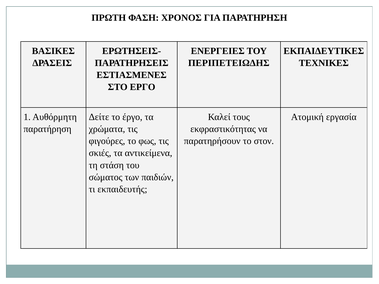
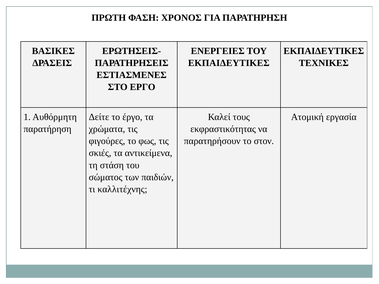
ΠΕΡΙΠΕΤΕΙΩΔΗΣ: ΠΕΡΙΠΕΤΕΙΩΔΗΣ -> ΕΚΠΑΙΔΕΥΤΙΚΕΣ (229, 63)
εκπαιδευτής: εκπαιδευτής -> καλλιτέχνης (122, 189)
